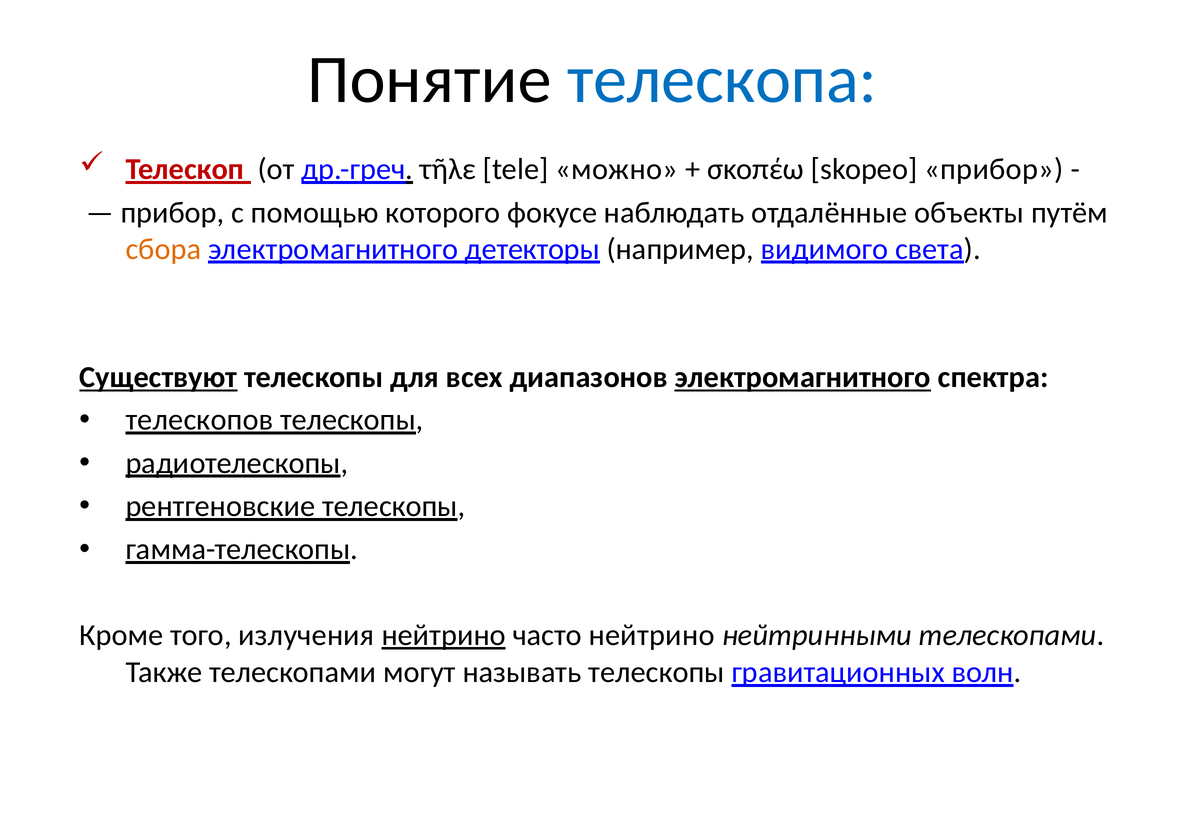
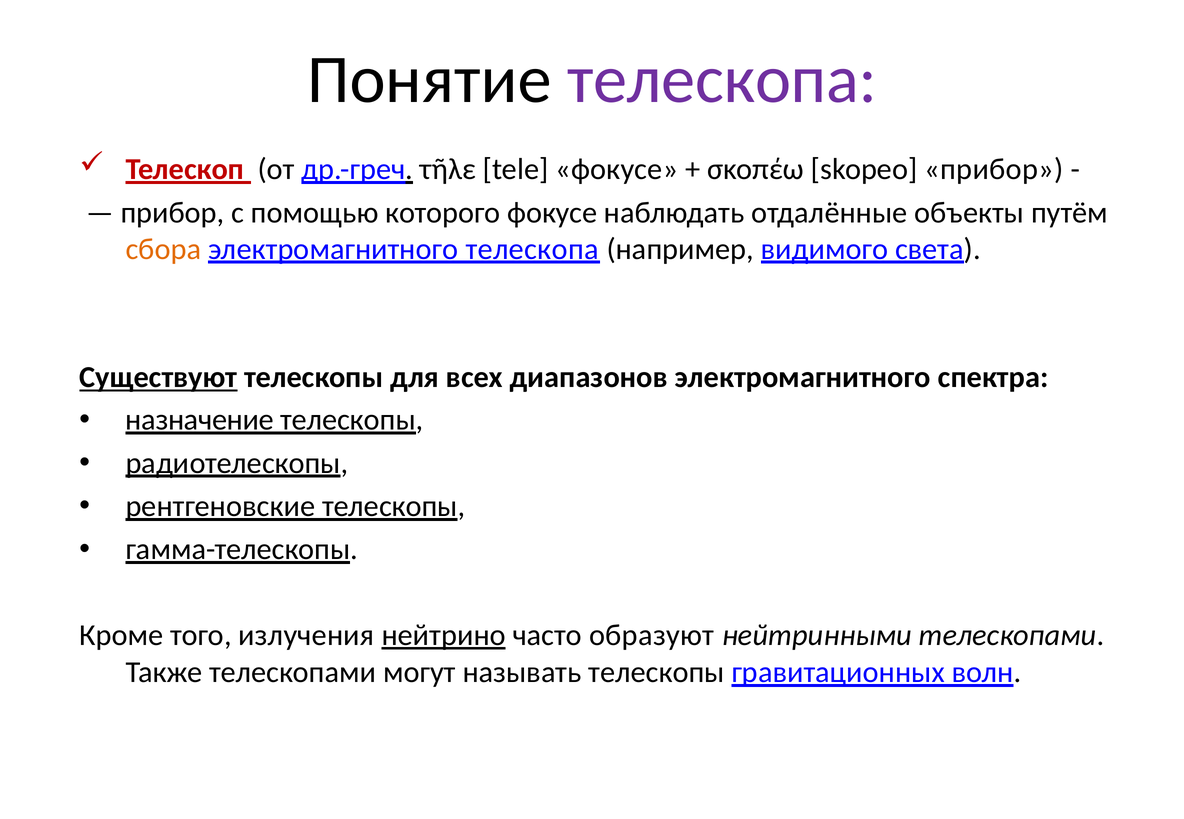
телескопа colour: blue -> purple (722, 80)
tele можно: можно -> фокусе (617, 170)
электромагнитного детекторы: детекторы -> телескопа (532, 249)
электромагнитного underline: present -> none (803, 378)
телескопов: телескопов -> назначение (200, 420)
часто нейтрино: нейтрино -> образуют (652, 636)
